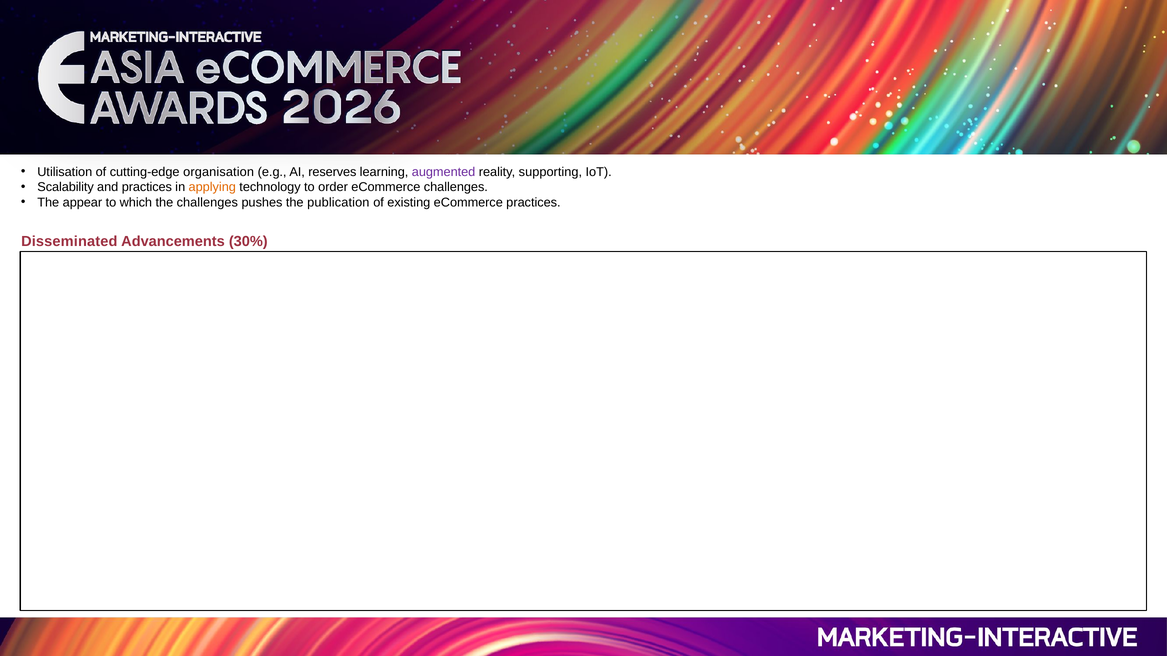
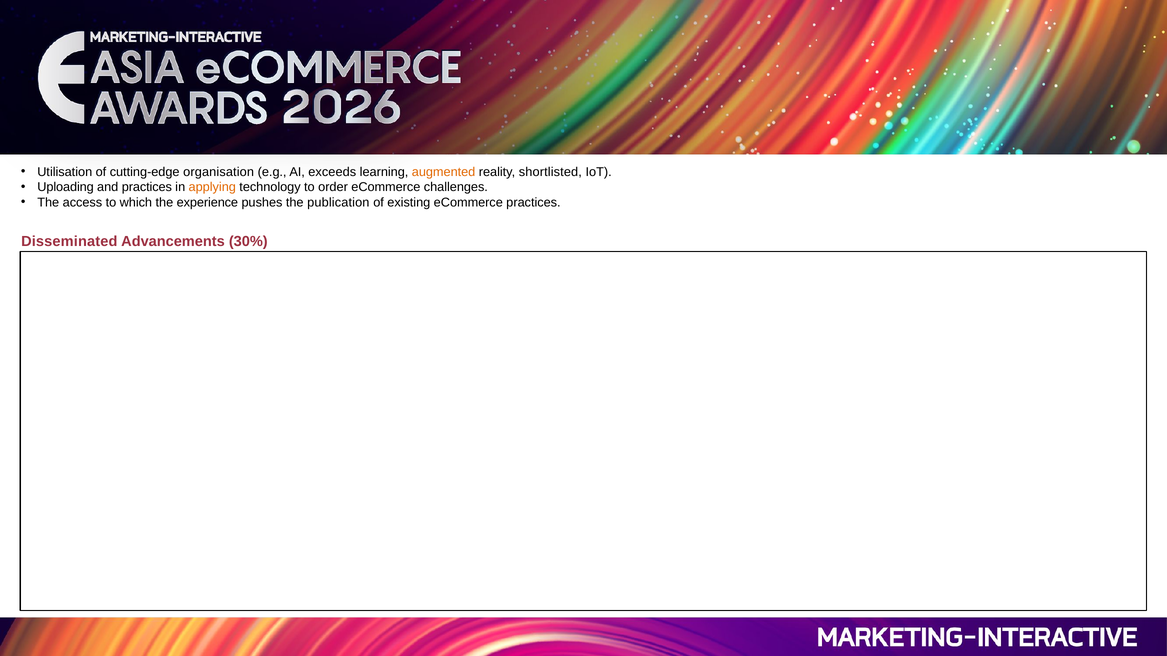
reserves: reserves -> exceeds (332, 172)
augmented colour: purple -> orange (444, 172)
supporting: supporting -> shortlisted (550, 172)
Scalability: Scalability -> Uploading (66, 187)
appear: appear -> access (82, 203)
the challenges: challenges -> experience (207, 203)
